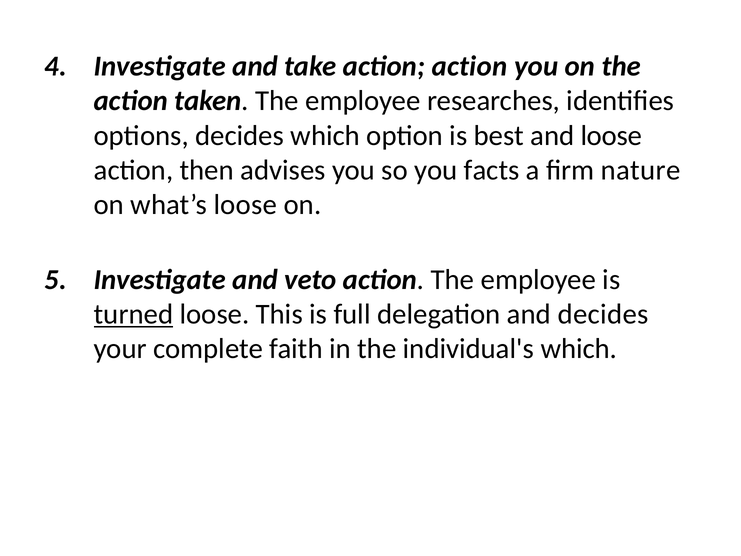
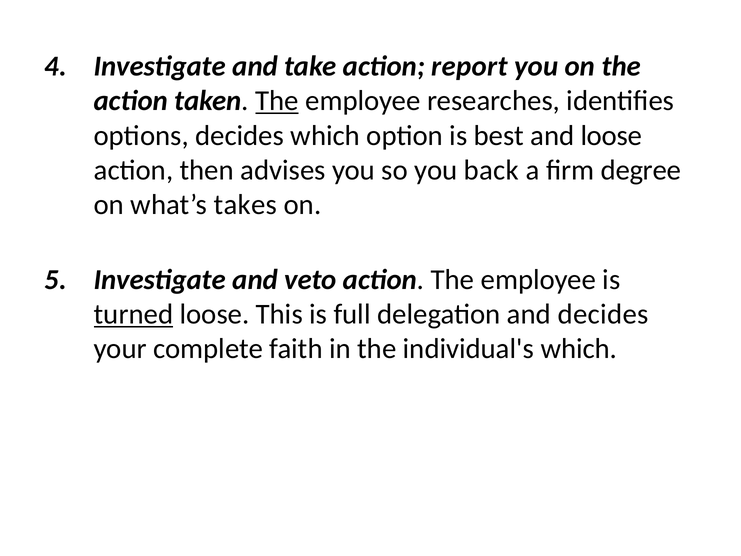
action action: action -> report (470, 66)
The underline: none -> present (277, 101)
facts: facts -> back (491, 170)
nature: nature -> degree (641, 170)
what’s loose: loose -> takes (245, 205)
